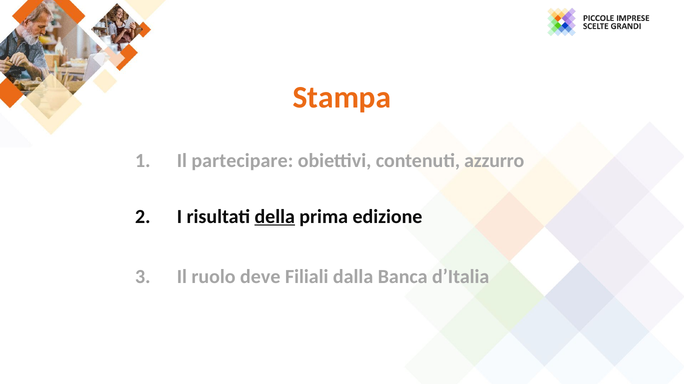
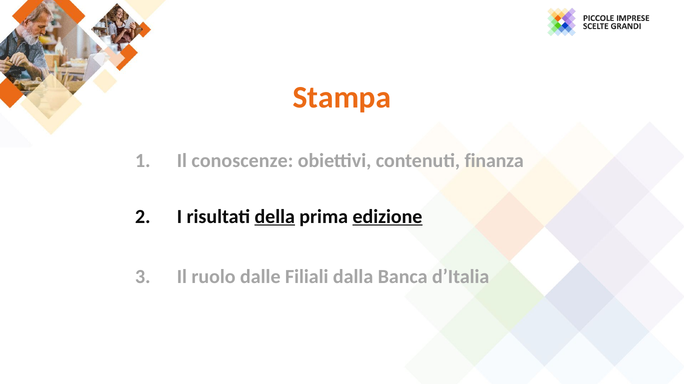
partecipare: partecipare -> conoscenze (242, 161)
azzurro: azzurro -> finanza (494, 161)
edizione underline: none -> present (387, 217)
deve: deve -> dalle (260, 277)
